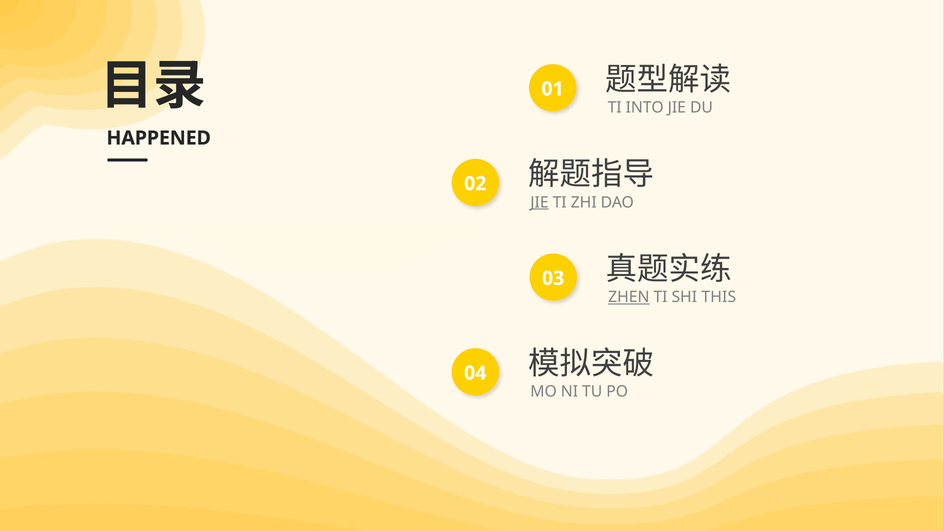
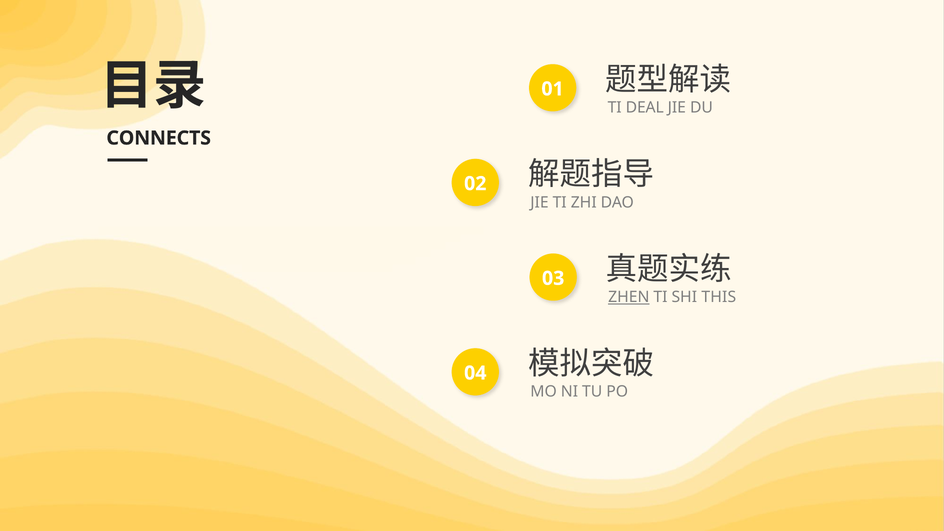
INTO: INTO -> DEAL (645, 108)
HAPPENED: HAPPENED -> CONNECTS (159, 138)
JIE underline: present -> none (540, 202)
